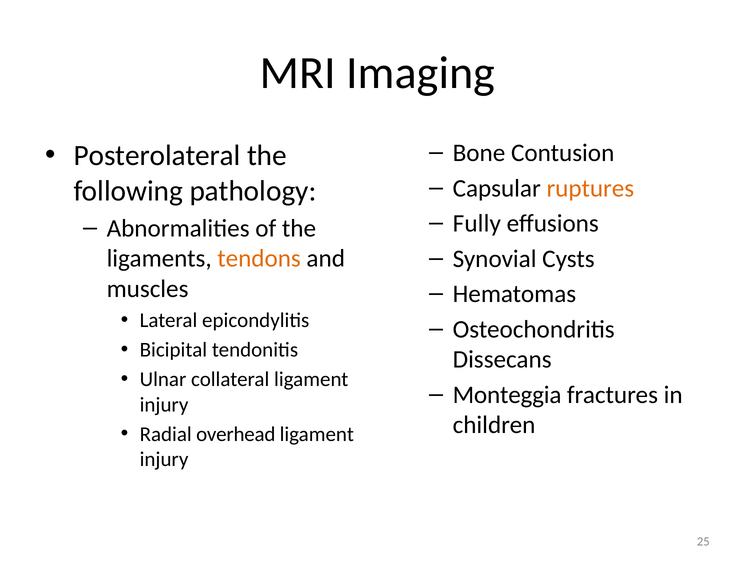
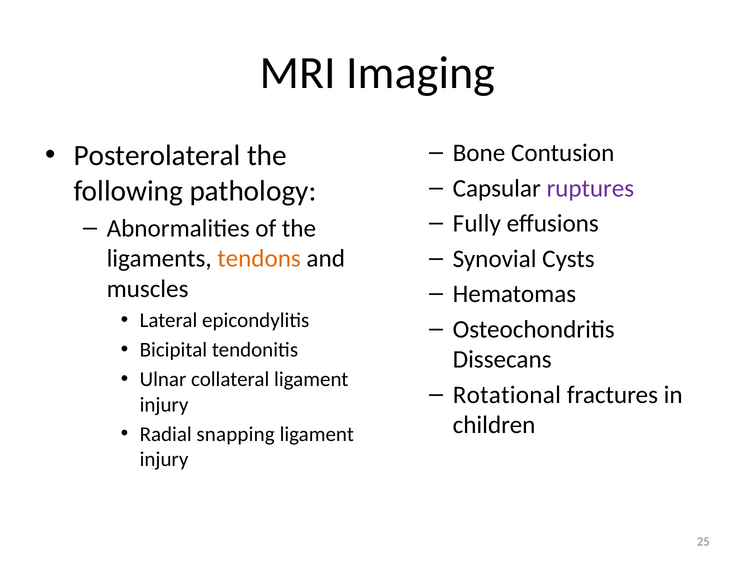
ruptures colour: orange -> purple (590, 188)
Monteggia: Monteggia -> Rotational (507, 394)
overhead: overhead -> snapping (236, 434)
